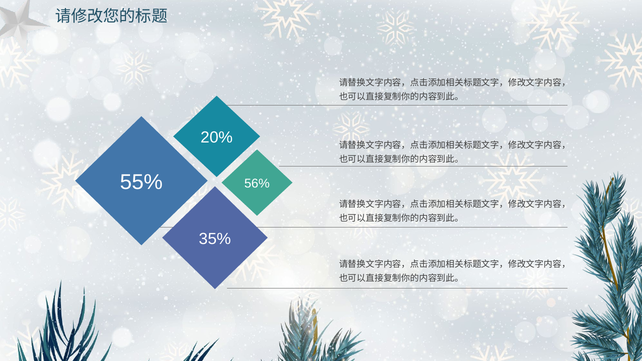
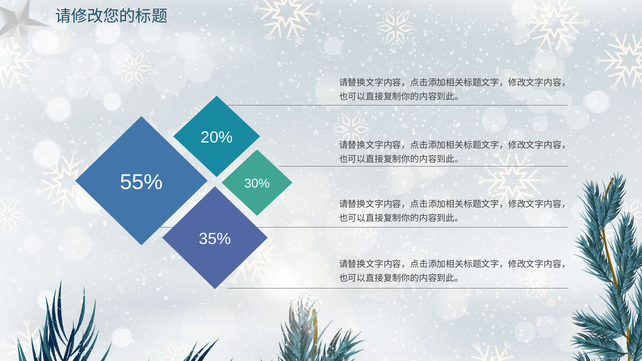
56%: 56% -> 30% (257, 184)
